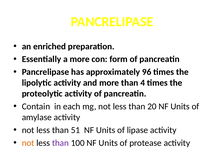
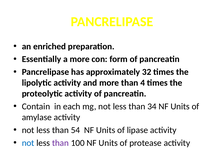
96: 96 -> 32 (147, 72)
20: 20 -> 34 (152, 106)
51: 51 -> 54 (75, 130)
not colour: orange -> blue (28, 143)
